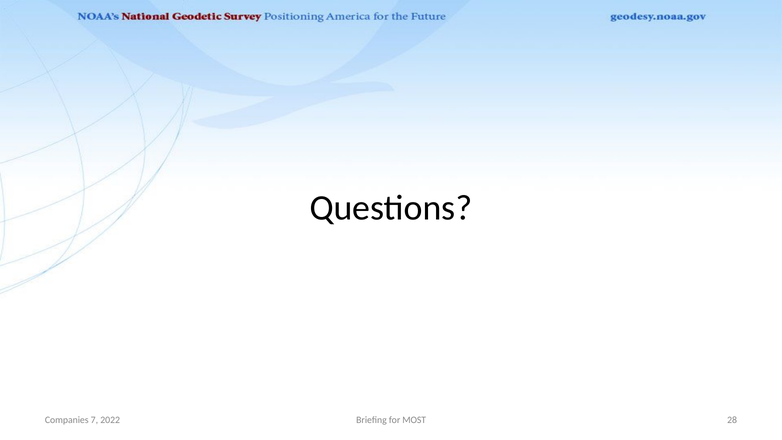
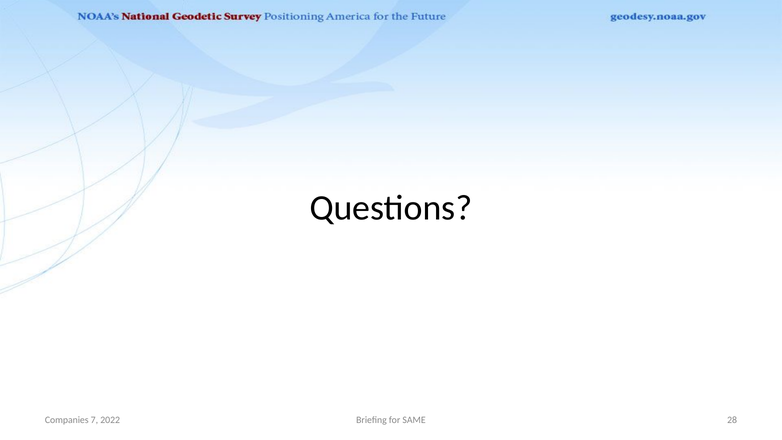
MOST: MOST -> SAME (414, 420)
